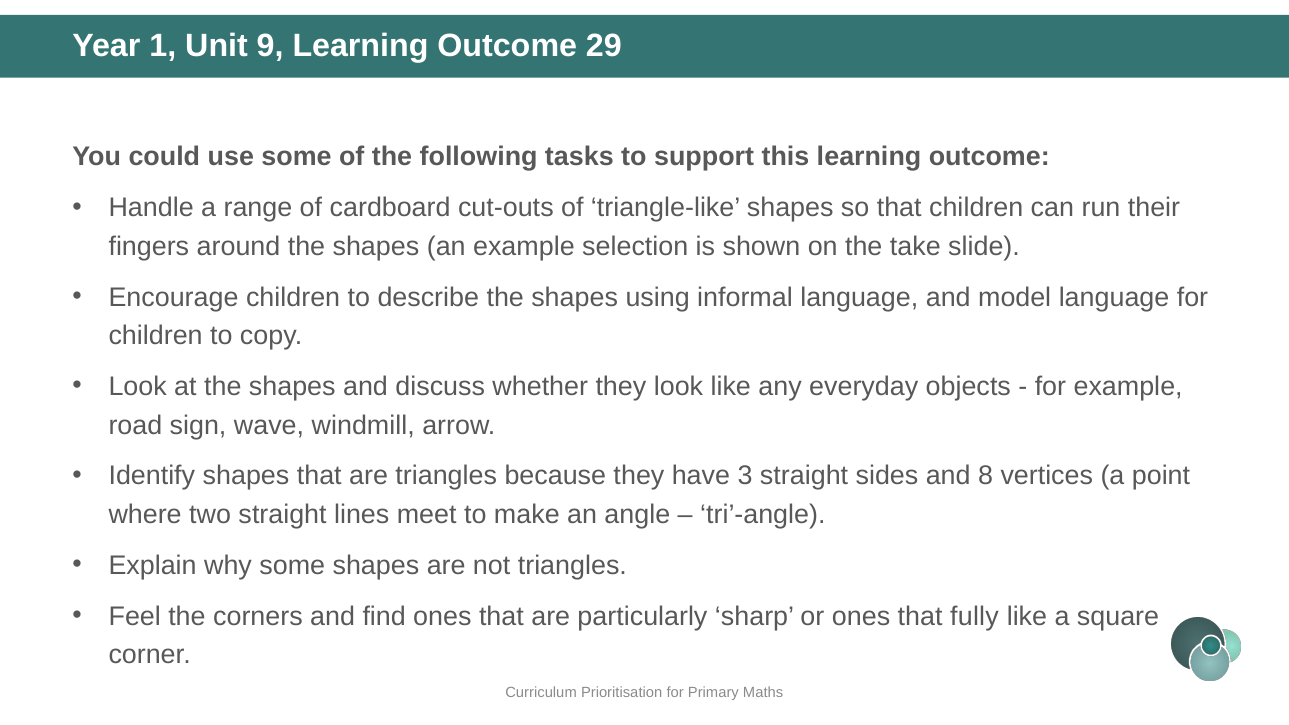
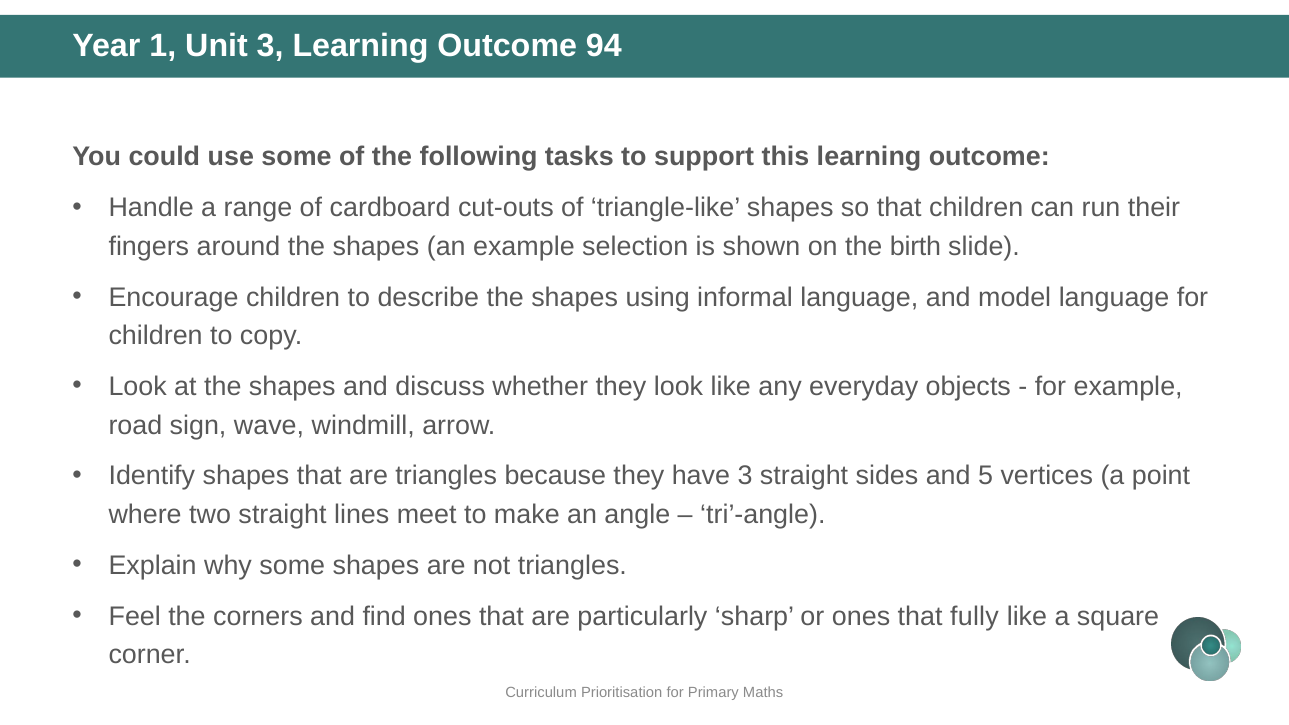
Unit 9: 9 -> 3 (270, 46)
29: 29 -> 94 (604, 46)
take: take -> birth (915, 246)
8: 8 -> 5 (986, 476)
